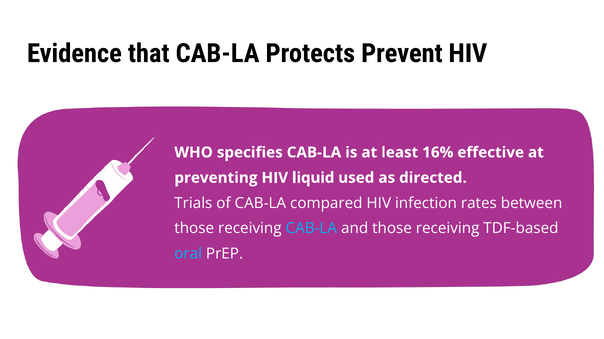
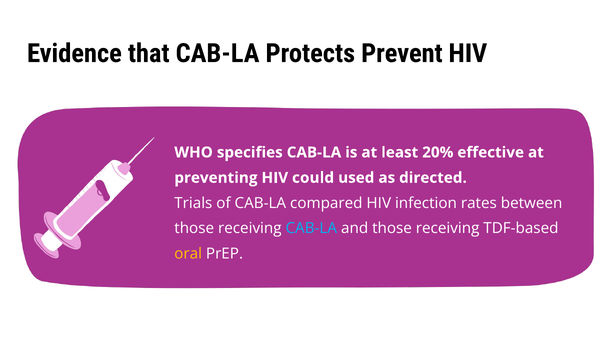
16%: 16% -> 20% (438, 153)
liquid: liquid -> could (313, 178)
oral colour: light blue -> yellow (188, 254)
